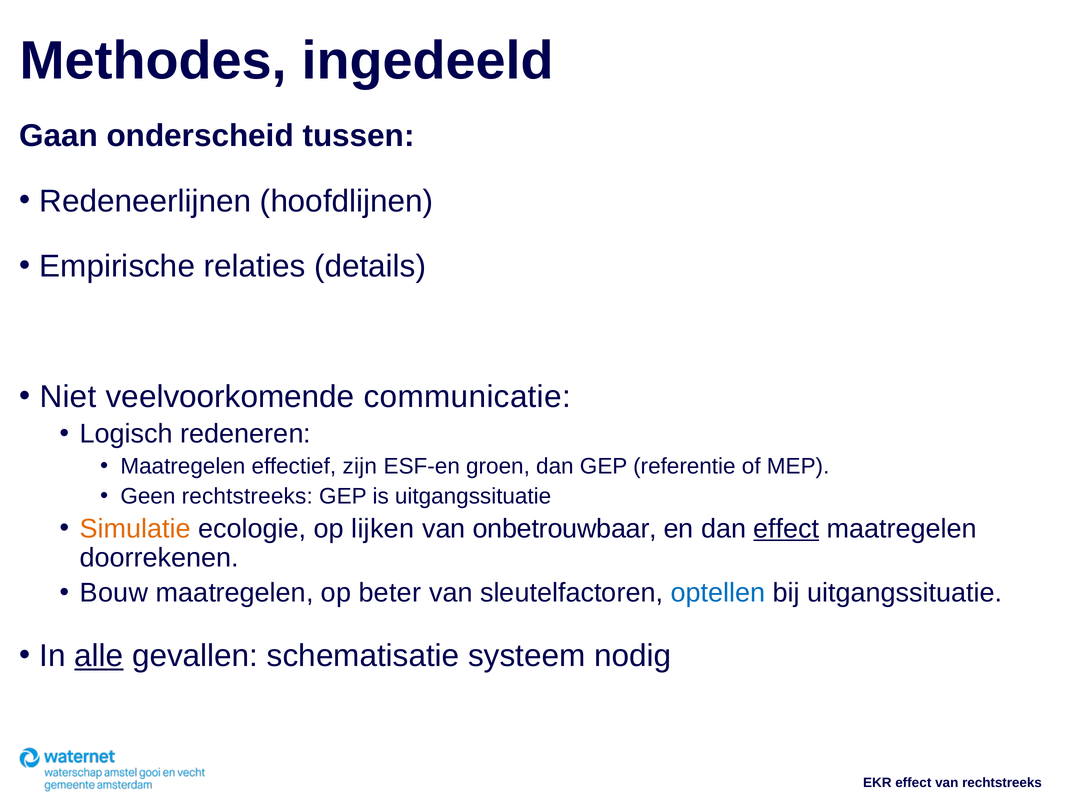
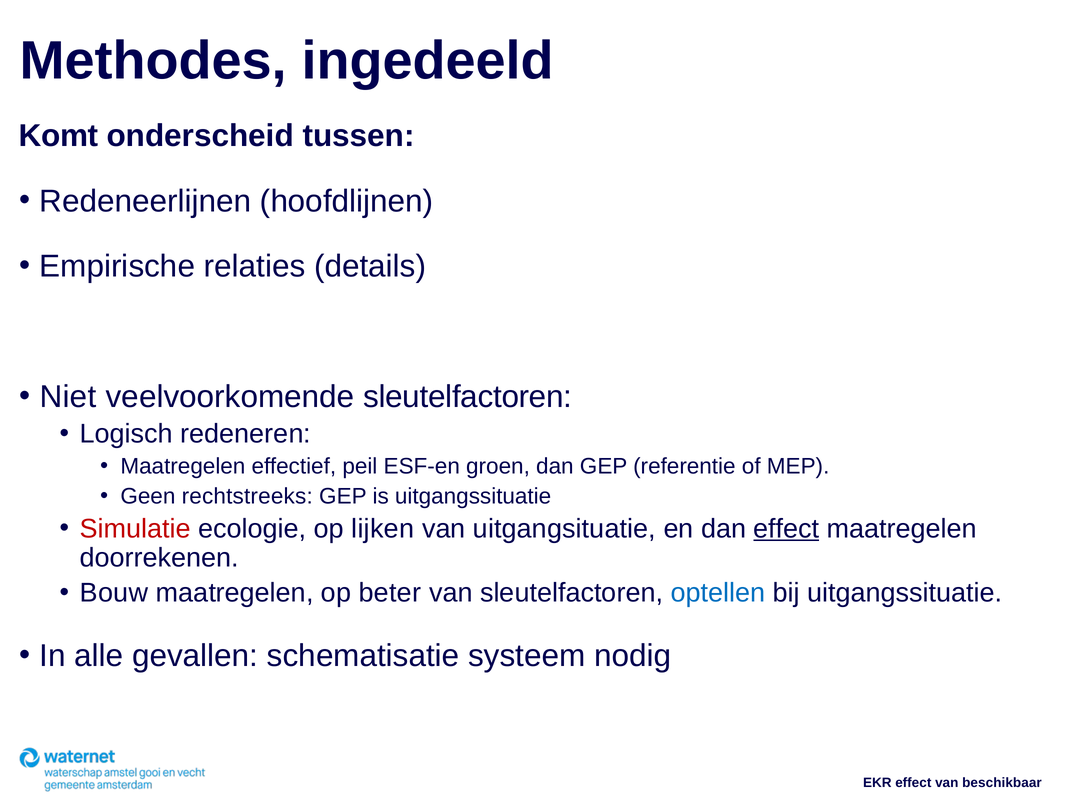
Gaan: Gaan -> Komt (59, 136)
veelvoorkomende communicatie: communicatie -> sleutelfactoren (468, 397)
zijn: zijn -> peil (360, 466)
Simulatie colour: orange -> red (135, 528)
onbetrouwbaar: onbetrouwbaar -> uitgangsituatie (564, 528)
alle underline: present -> none (99, 656)
van rechtstreeks: rechtstreeks -> beschikbaar (1002, 783)
